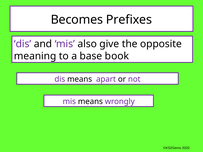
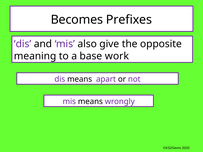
book: book -> work (117, 56)
